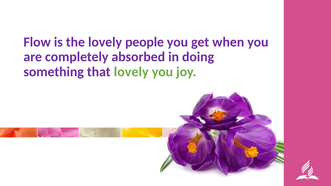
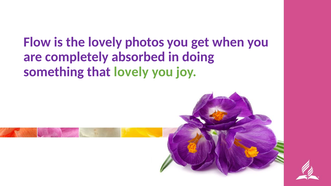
people: people -> photos (145, 42)
